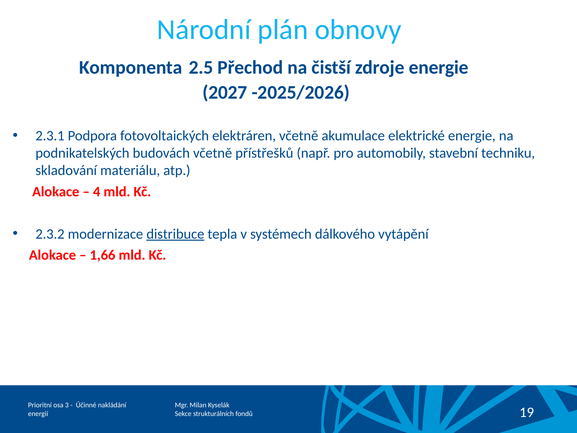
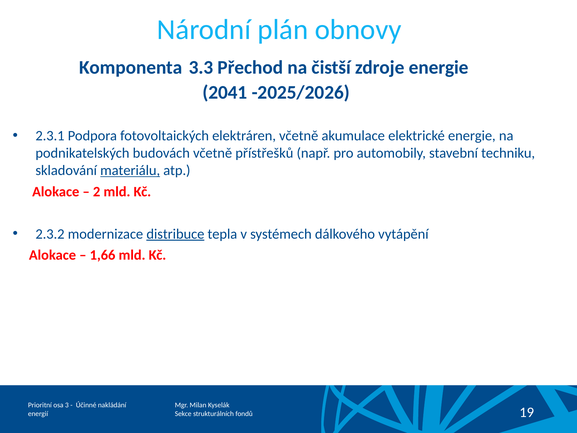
2.5: 2.5 -> 3.3 (201, 67)
2027: 2027 -> 2041 (225, 92)
materiálu underline: none -> present (130, 170)
4: 4 -> 2 (97, 192)
